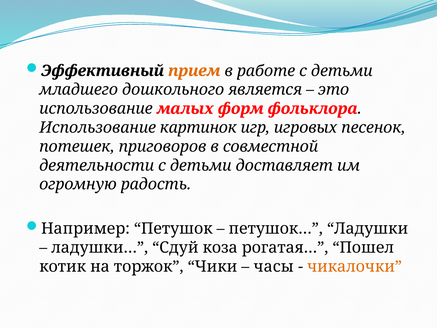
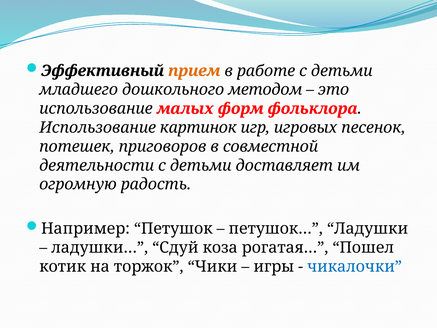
является: является -> методом (265, 90)
часы: часы -> игры (274, 266)
чикалочки colour: orange -> blue (355, 266)
